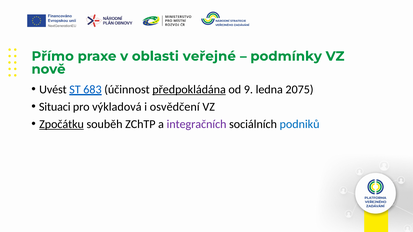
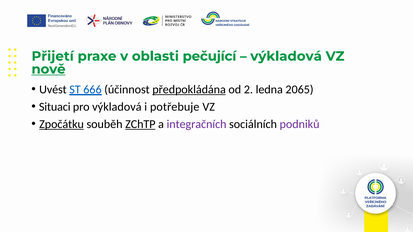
Přímo: Přímo -> Přijetí (53, 56)
veřejné: veřejné -> pečující (209, 56)
podmínky: podmínky -> výkladová (286, 56)
nově underline: none -> present (48, 69)
683: 683 -> 666 (92, 90)
9: 9 -> 2 (248, 90)
2075: 2075 -> 2065 (300, 90)
osvědčení: osvědčení -> potřebuje (175, 107)
ZChTP underline: none -> present (140, 124)
podniků colour: blue -> purple (300, 124)
